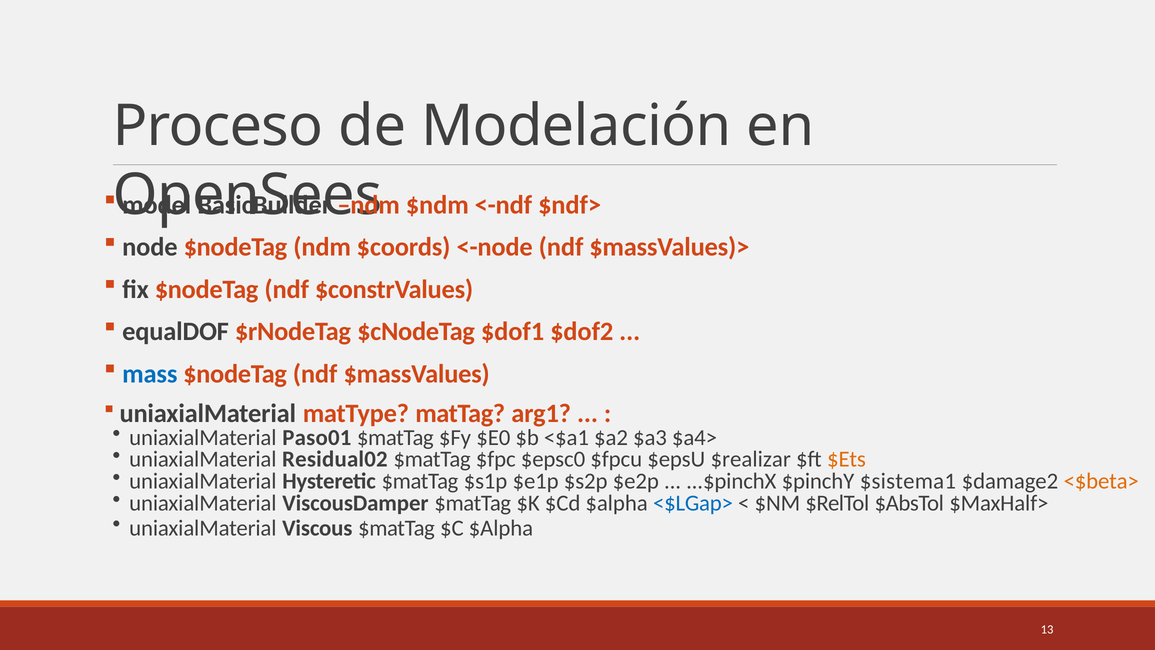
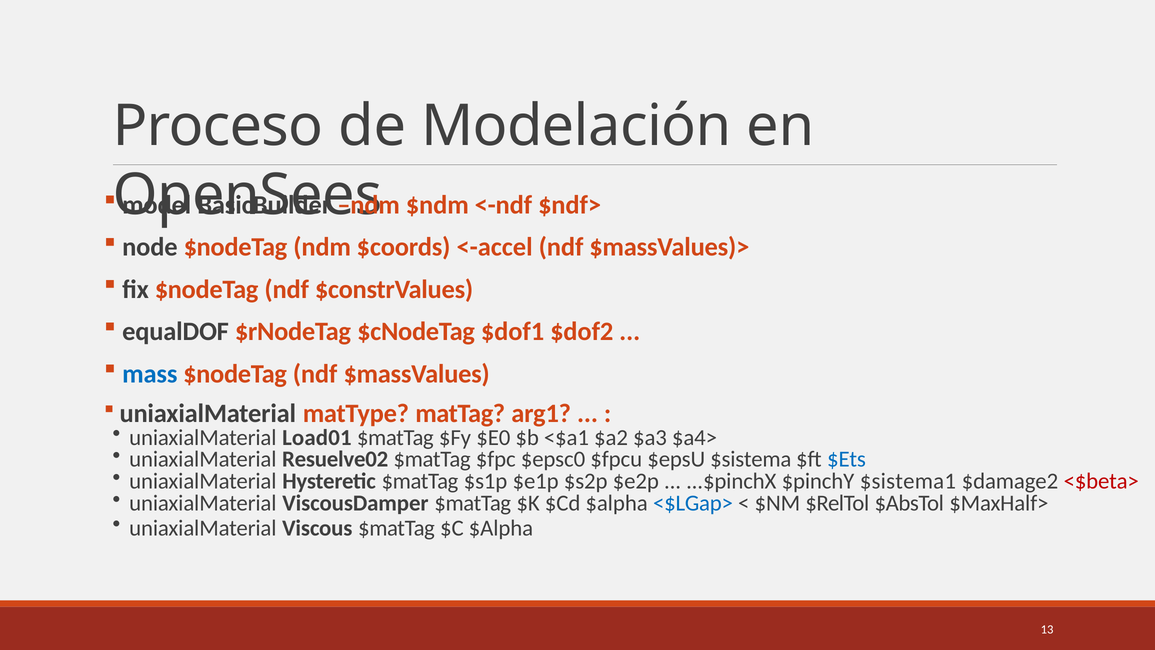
<-node: <-node -> <-accel (495, 247)
Paso01: Paso01 -> Load01 (317, 437)
Residual02: Residual02 -> Resuelve02 (335, 459)
$realizar: $realizar -> $sistema (751, 459)
$Ets colour: orange -> blue (846, 459)
<$beta> colour: orange -> red (1101, 481)
